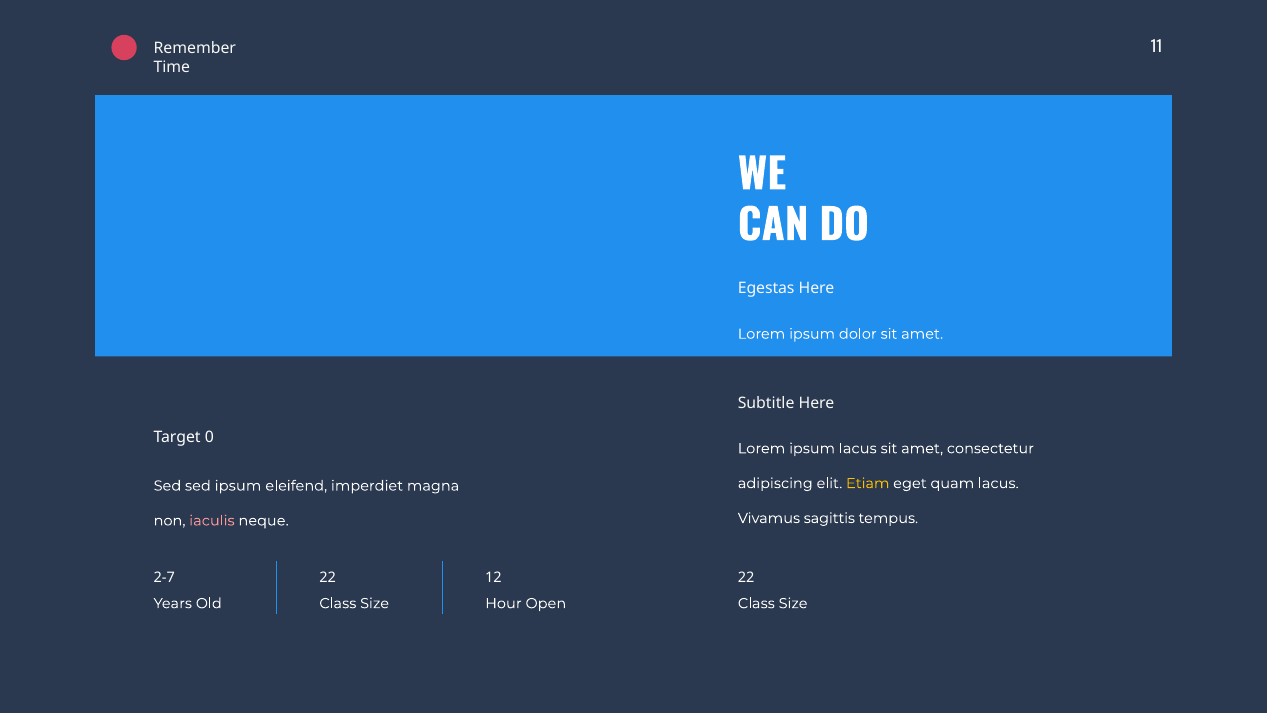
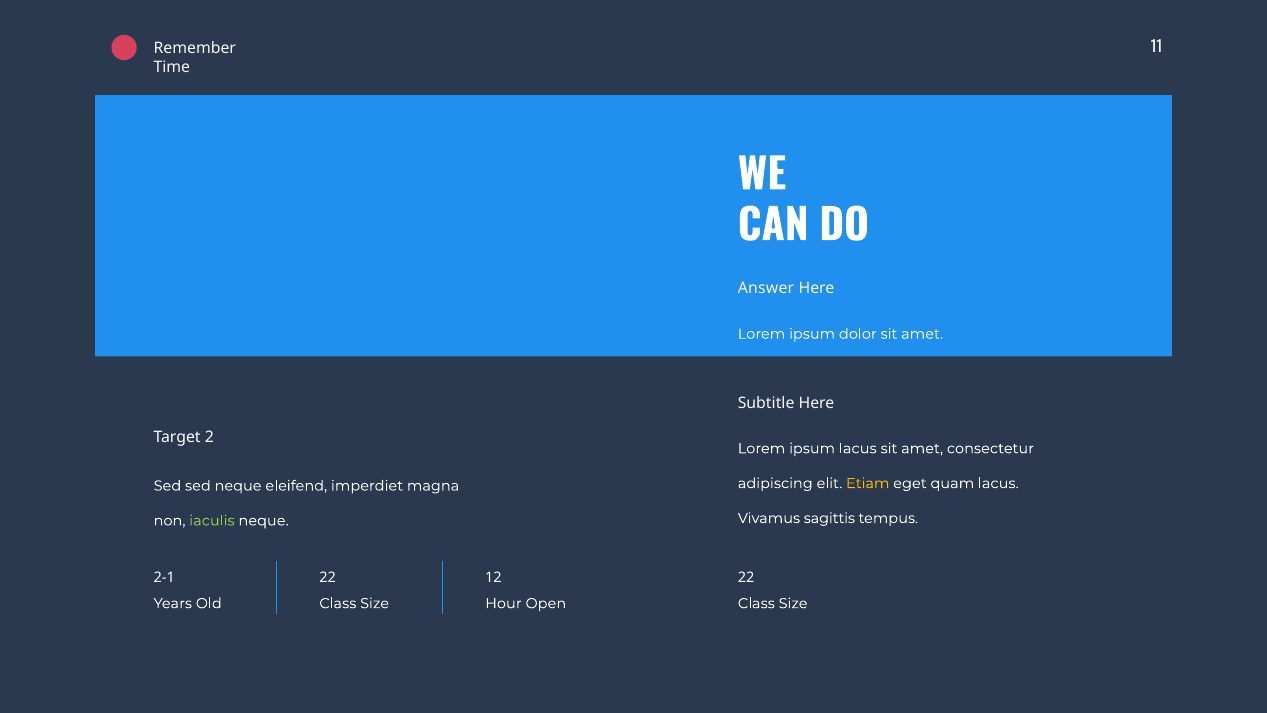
Egestas: Egestas -> Answer (766, 288)
0: 0 -> 2 (209, 437)
sed ipsum: ipsum -> neque (238, 486)
iaculis colour: pink -> light green (212, 520)
2-7: 2-7 -> 2-1 (164, 577)
